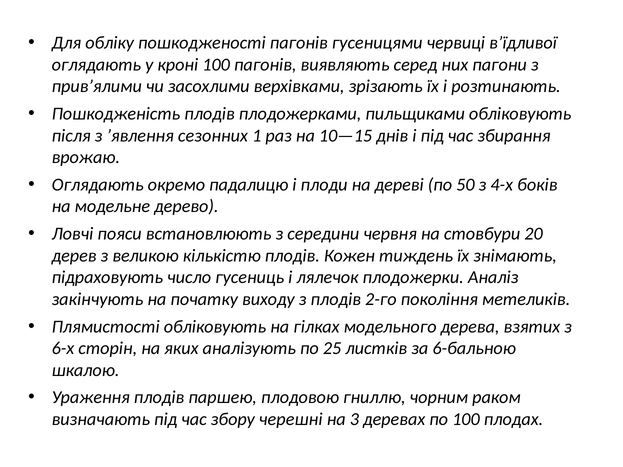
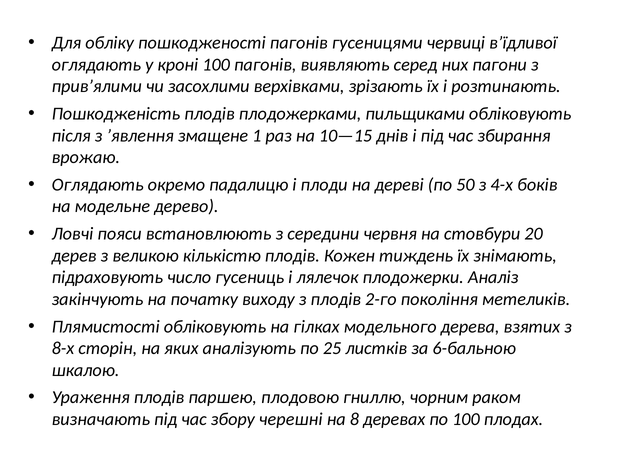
сезонних: сезонних -> змащене (213, 136)
6-х: 6-х -> 8-х (63, 348)
3: 3 -> 8 (354, 419)
